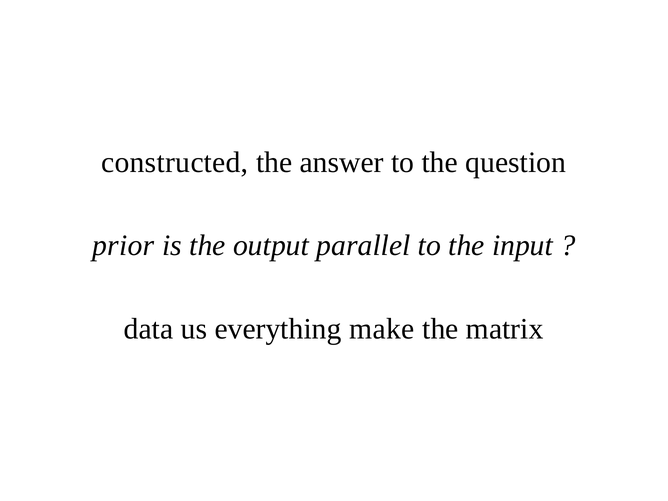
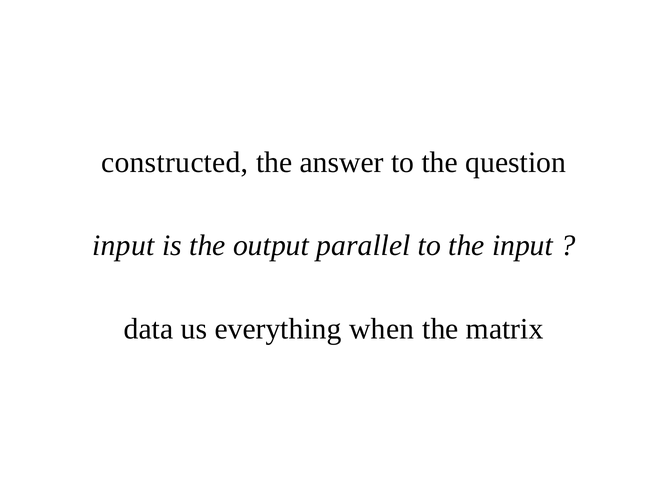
prior: prior -> input (123, 246)
make: make -> when (382, 329)
